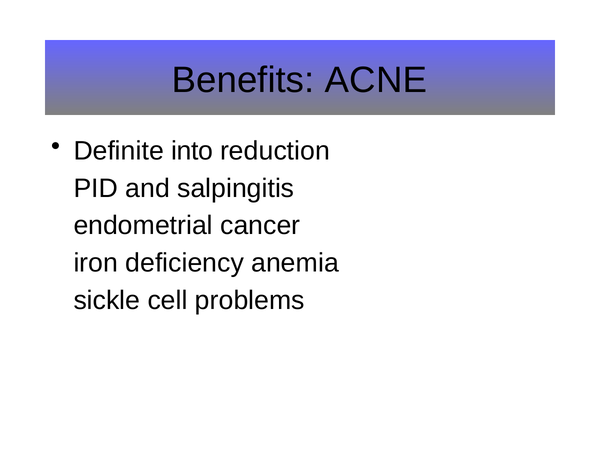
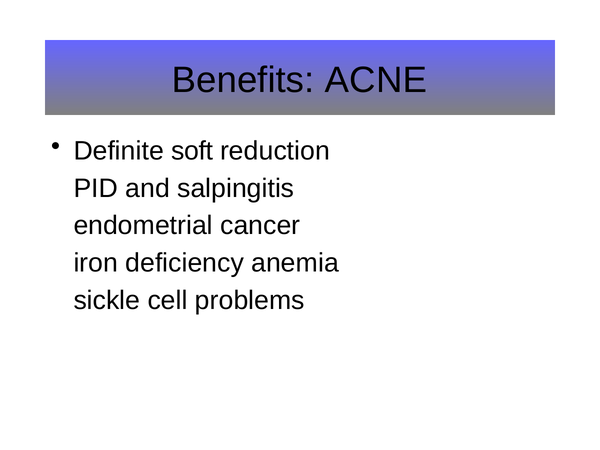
into: into -> soft (192, 151)
